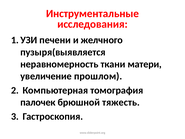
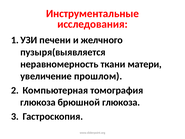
палочек: палочек -> глюкоза (38, 102)
брюшной тяжесть: тяжесть -> глюкоза (121, 102)
